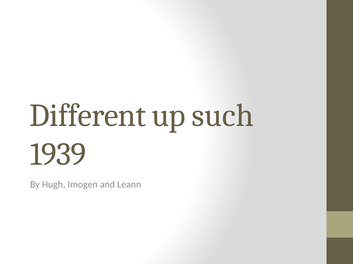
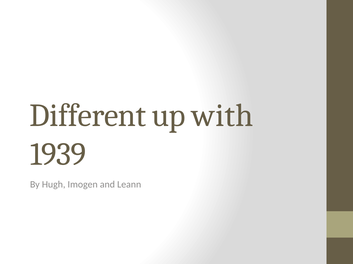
such: such -> with (223, 116)
